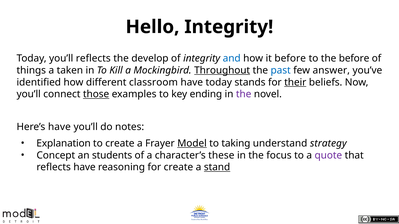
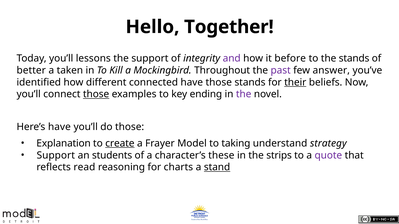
Hello Integrity: Integrity -> Together (229, 27)
you’ll reflects: reflects -> lessons (93, 58)
the develop: develop -> support (150, 58)
and colour: blue -> purple (232, 58)
the before: before -> stands (354, 58)
things: things -> better (31, 70)
Throughout underline: present -> none (222, 70)
past colour: blue -> purple (281, 70)
classroom: classroom -> connected (153, 82)
have today: today -> those (219, 82)
do notes: notes -> those (130, 127)
create underline: none -> present (120, 144)
Model underline: present -> none (192, 144)
Concept: Concept -> Support (56, 156)
focus: focus -> strips (279, 156)
reflects have: have -> read (84, 168)
for create: create -> charts (178, 168)
